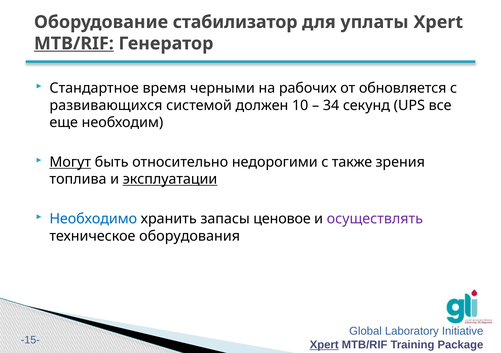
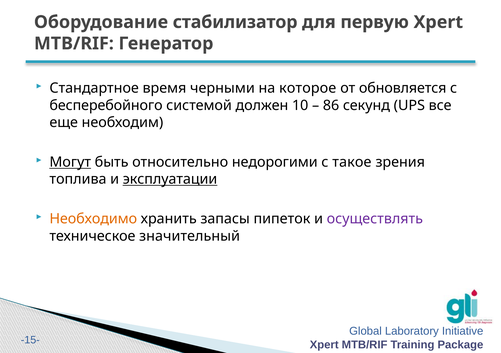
уплаты: уплаты -> первую (375, 22)
MTB/RIF underline: present -> none (74, 44)
рабочих: рабочих -> которое (308, 88)
развивающихся: развивающихся -> бесперебойного (106, 106)
34: 34 -> 86 (331, 106)
также: также -> такое (352, 162)
Необходимо colour: blue -> orange (93, 219)
ценовое: ценовое -> пипеток (282, 219)
оборудования: оборудования -> значительный (190, 236)
Xpert underline: present -> none (324, 345)
